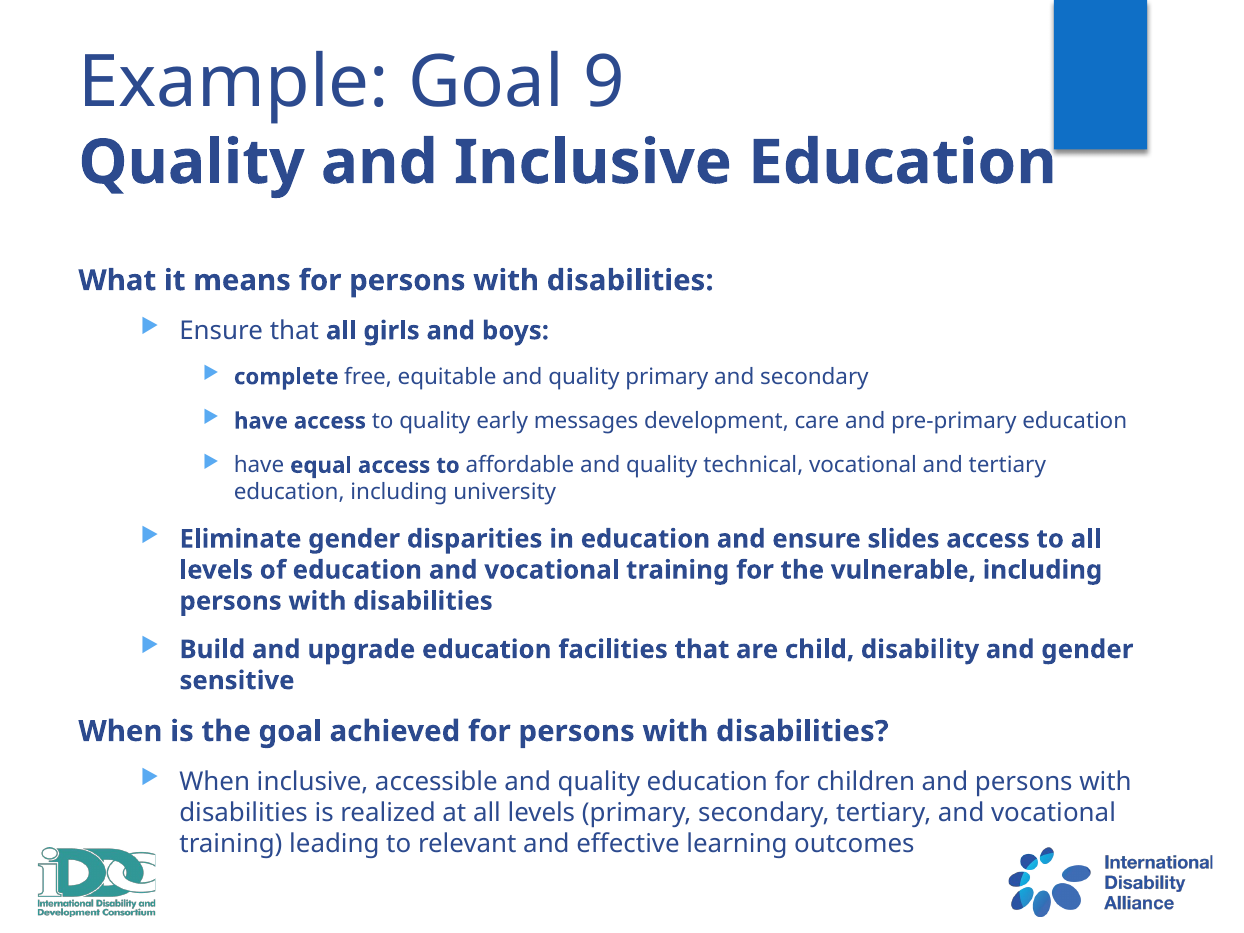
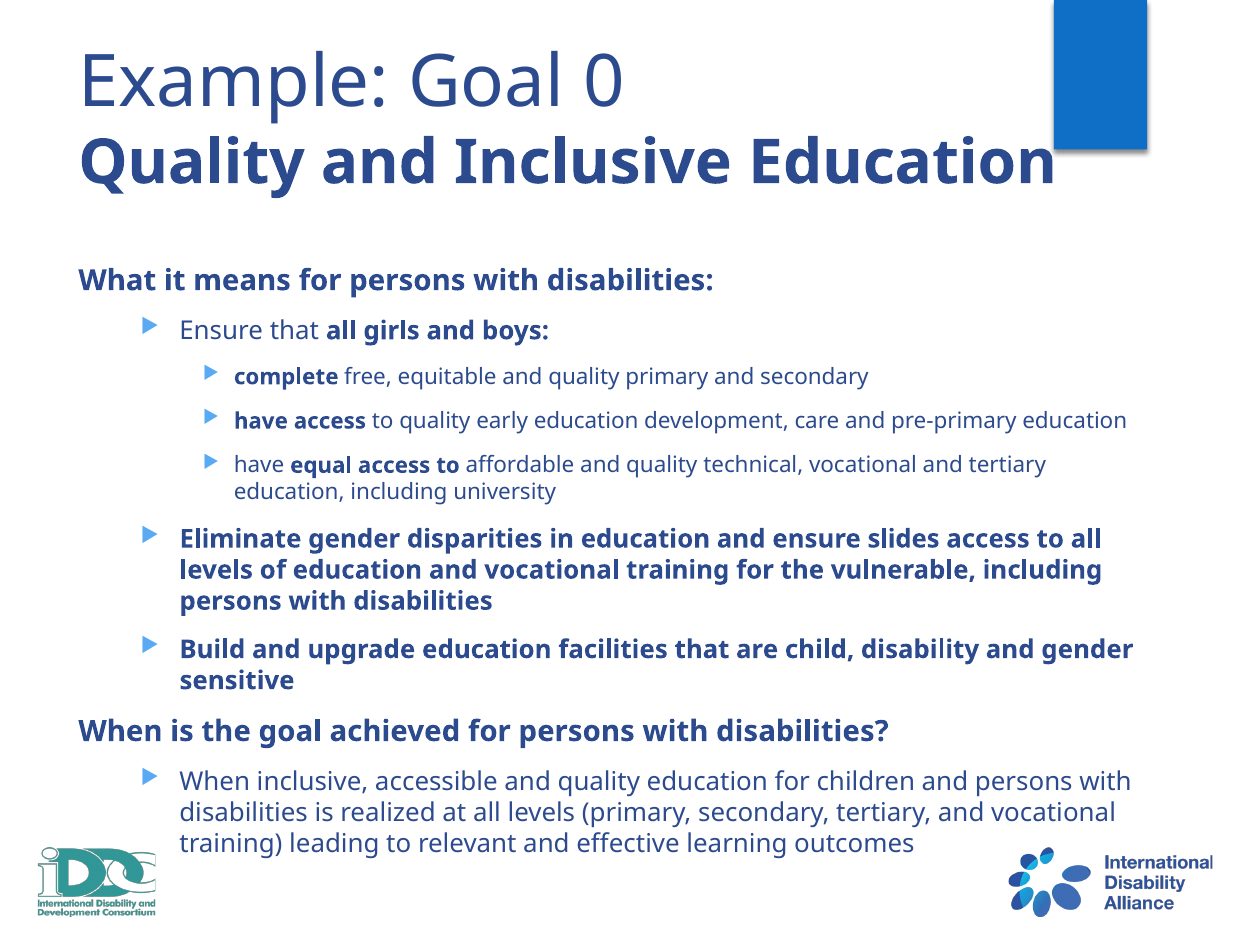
9: 9 -> 0 (604, 83)
early messages: messages -> education (586, 421)
